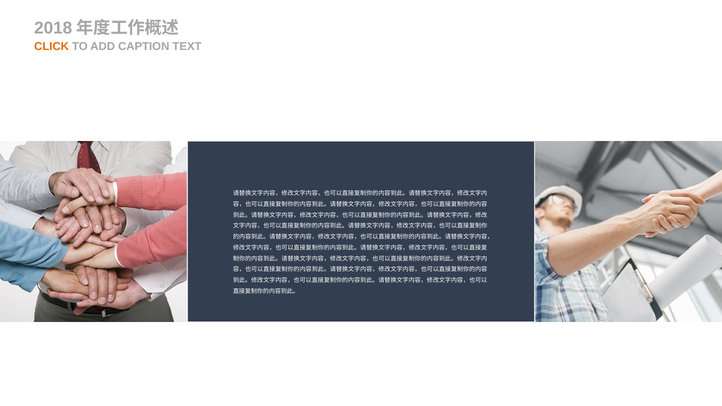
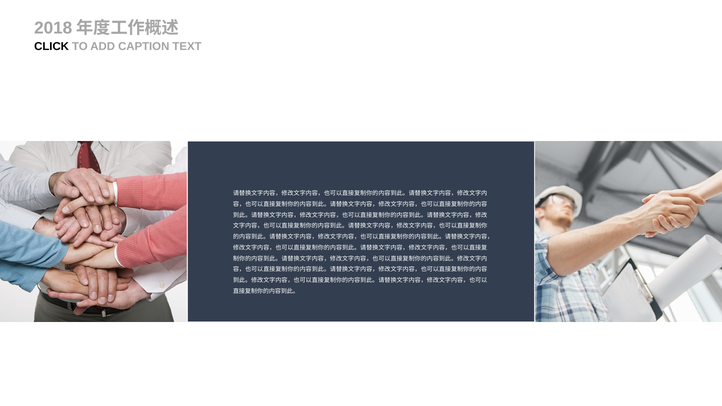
CLICK colour: orange -> black (52, 46)
